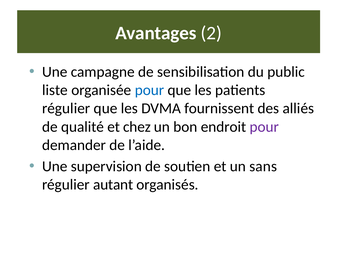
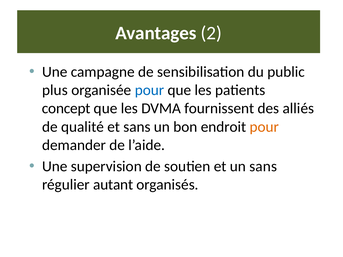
liste: liste -> plus (55, 90)
régulier: régulier -> concept (66, 109)
et chez: chez -> sans (137, 127)
pour colour: purple -> orange (264, 127)
